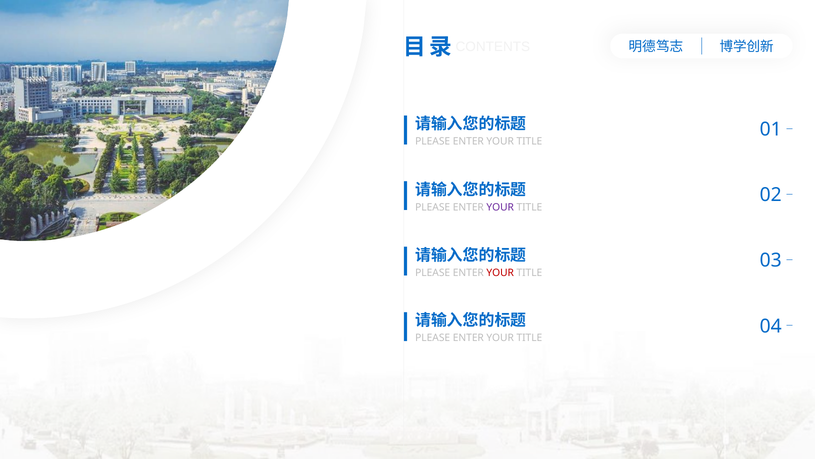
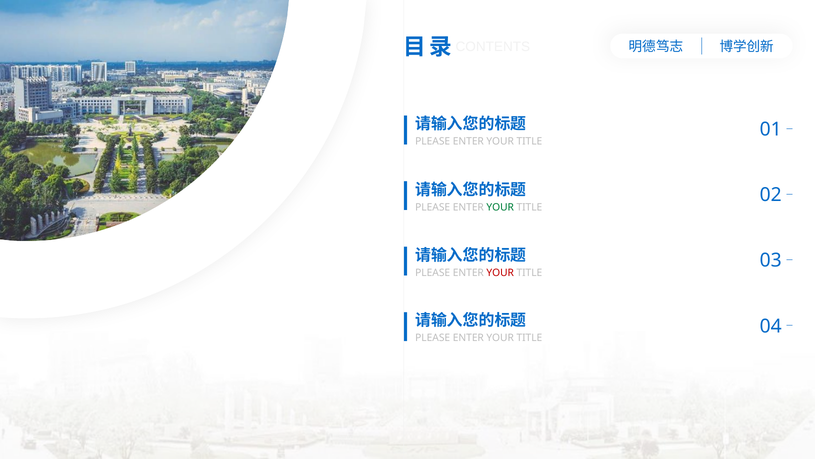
YOUR colour: purple -> green (500, 207)
